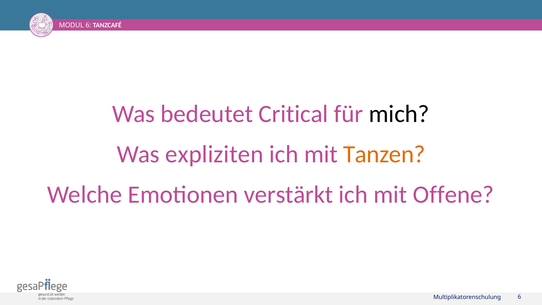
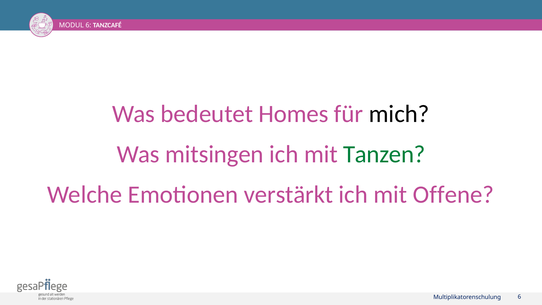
Critical: Critical -> Homes (294, 114)
expliziten: expliziten -> mitsingen (214, 154)
Tanzen colour: orange -> green (384, 154)
